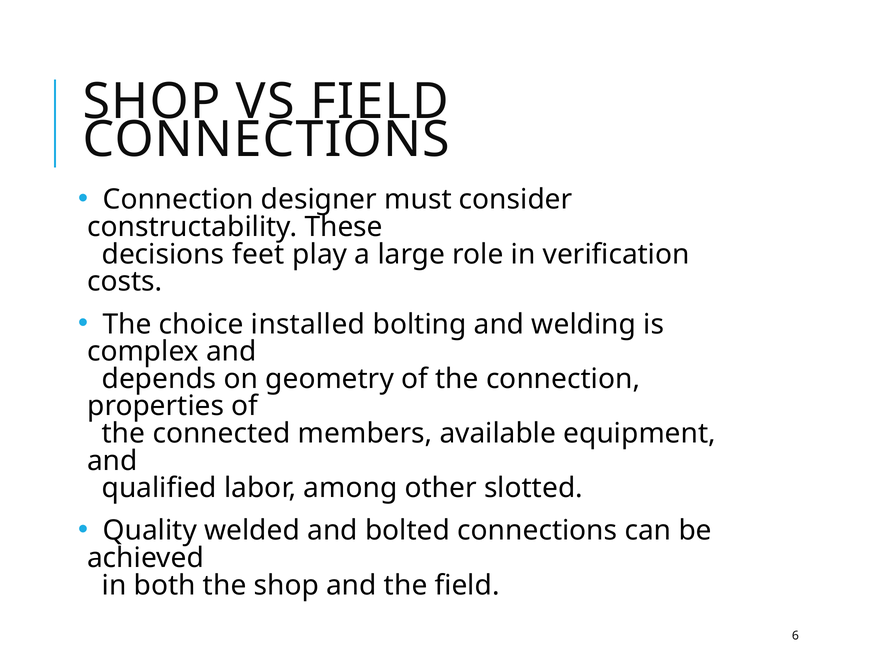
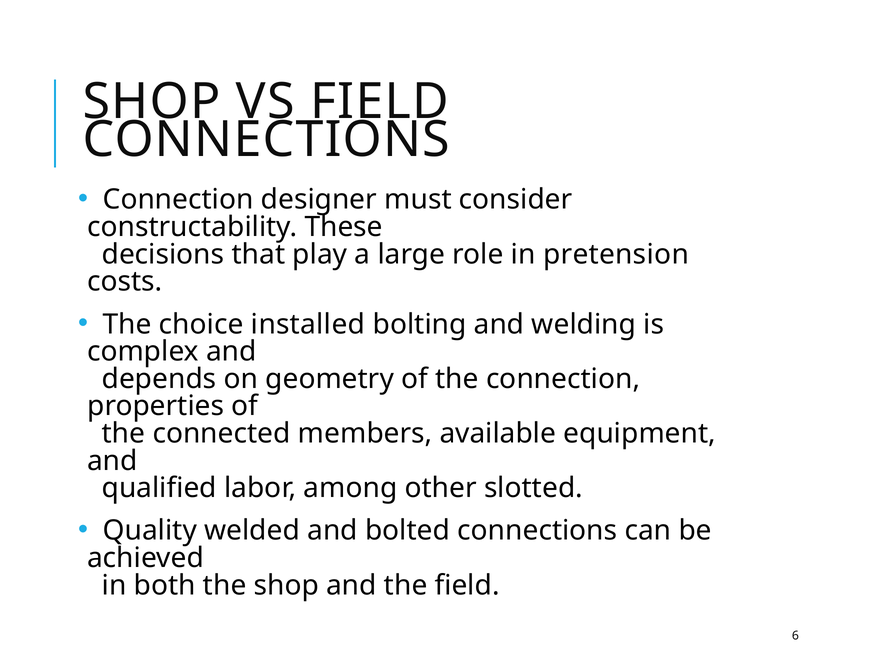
feet: feet -> that (258, 255)
verification: verification -> pretension (616, 255)
